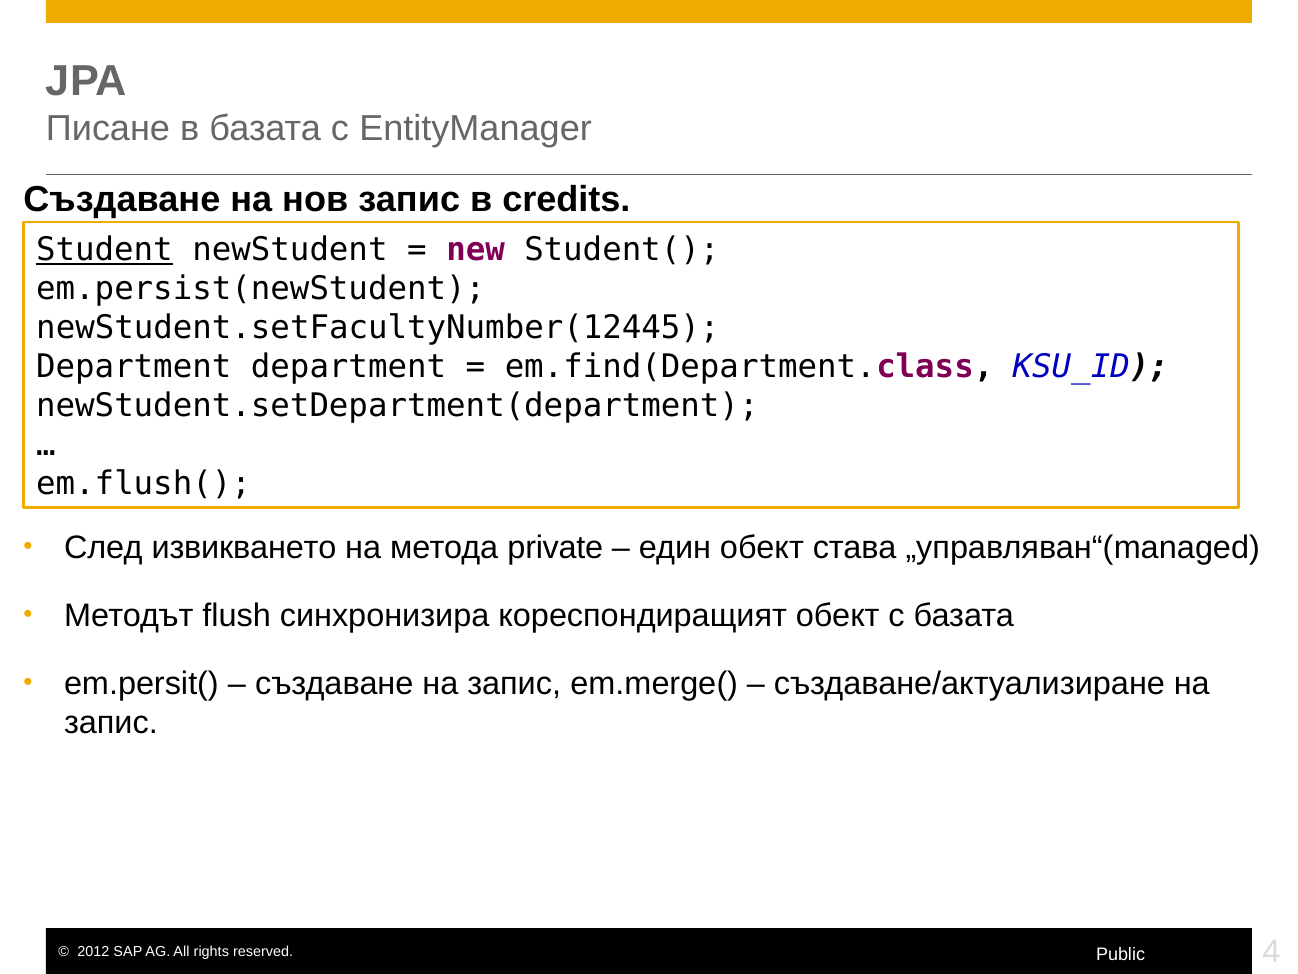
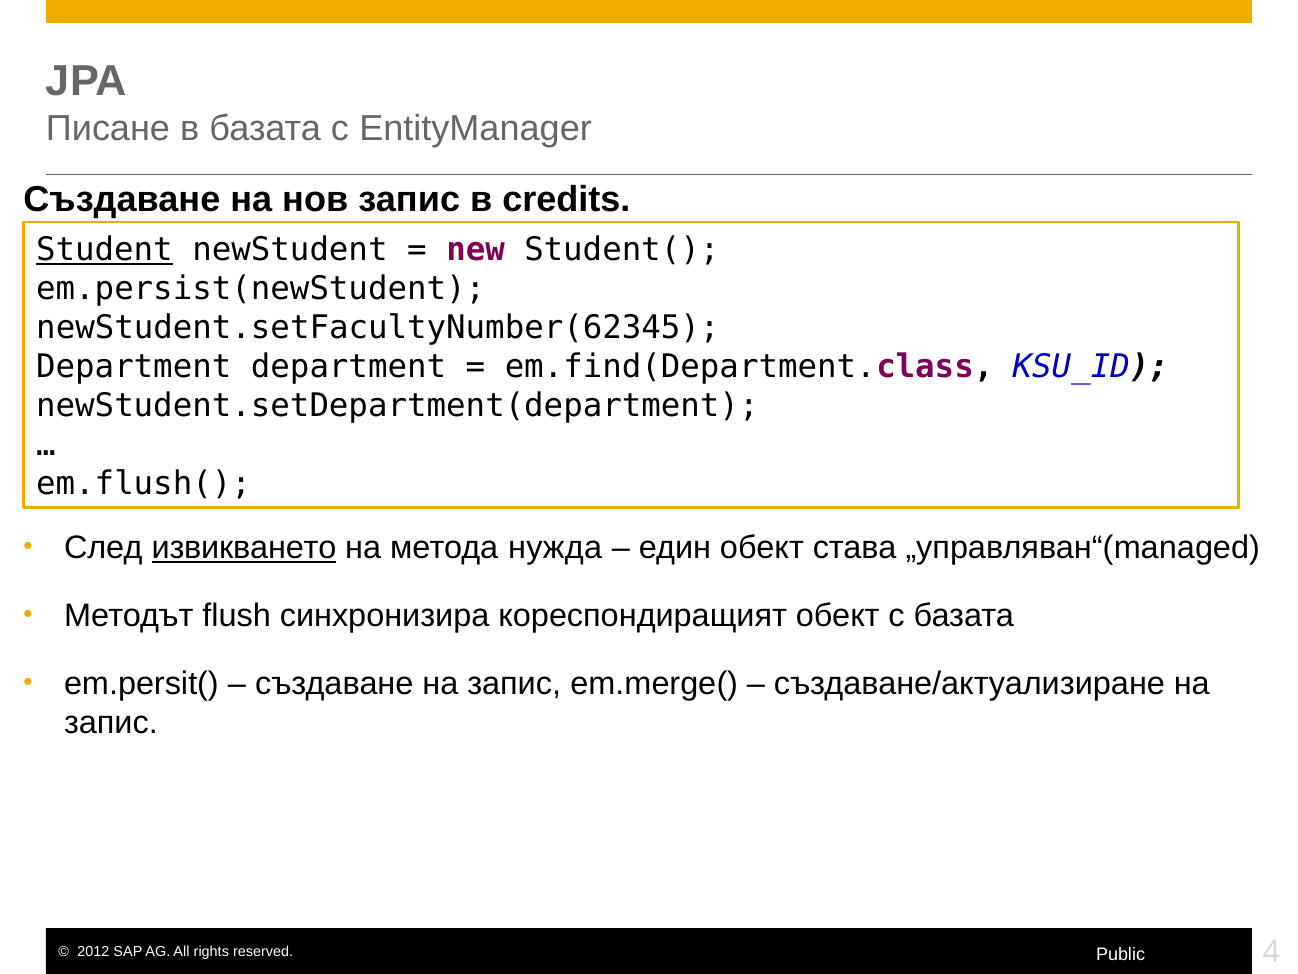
newStudent.setFacultyNumber(12445: newStudent.setFacultyNumber(12445 -> newStudent.setFacultyNumber(62345 (378, 328)
извикването underline: none -> present (244, 547)
private: private -> нужда (555, 547)
